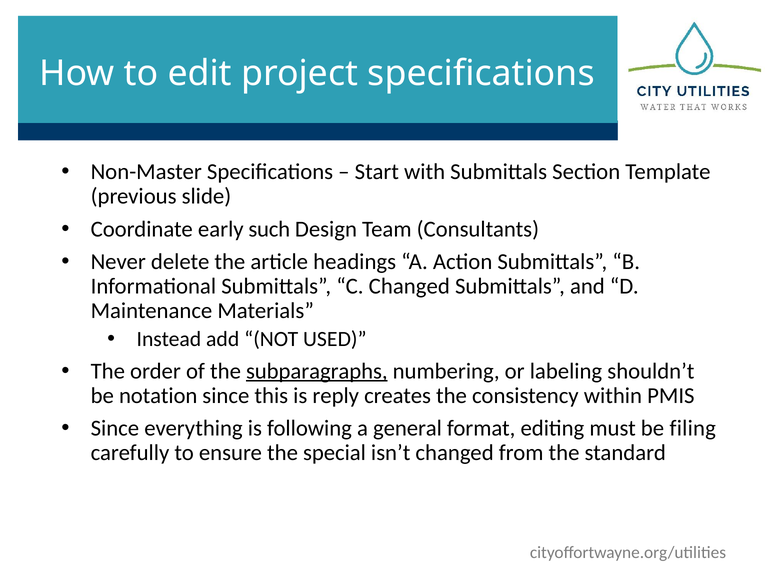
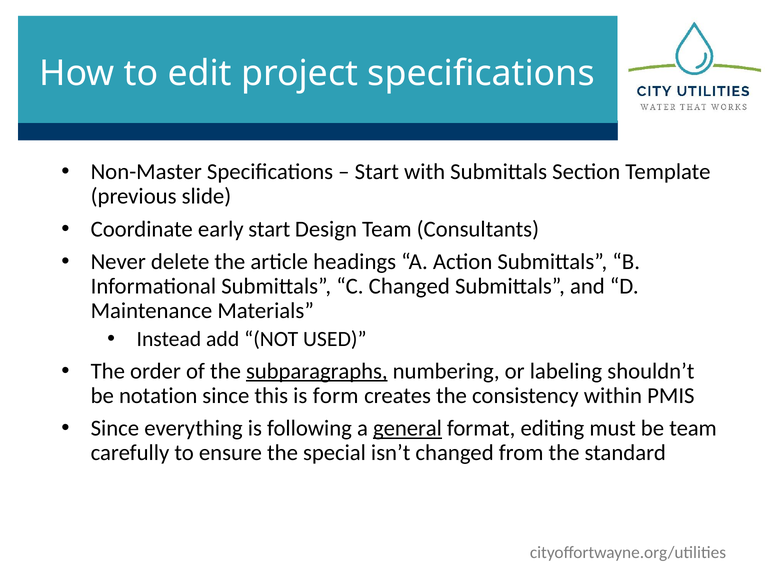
early such: such -> start (269, 229)
reply: reply -> form (336, 396)
general underline: none -> present (407, 428)
be filing: filing -> team (693, 428)
